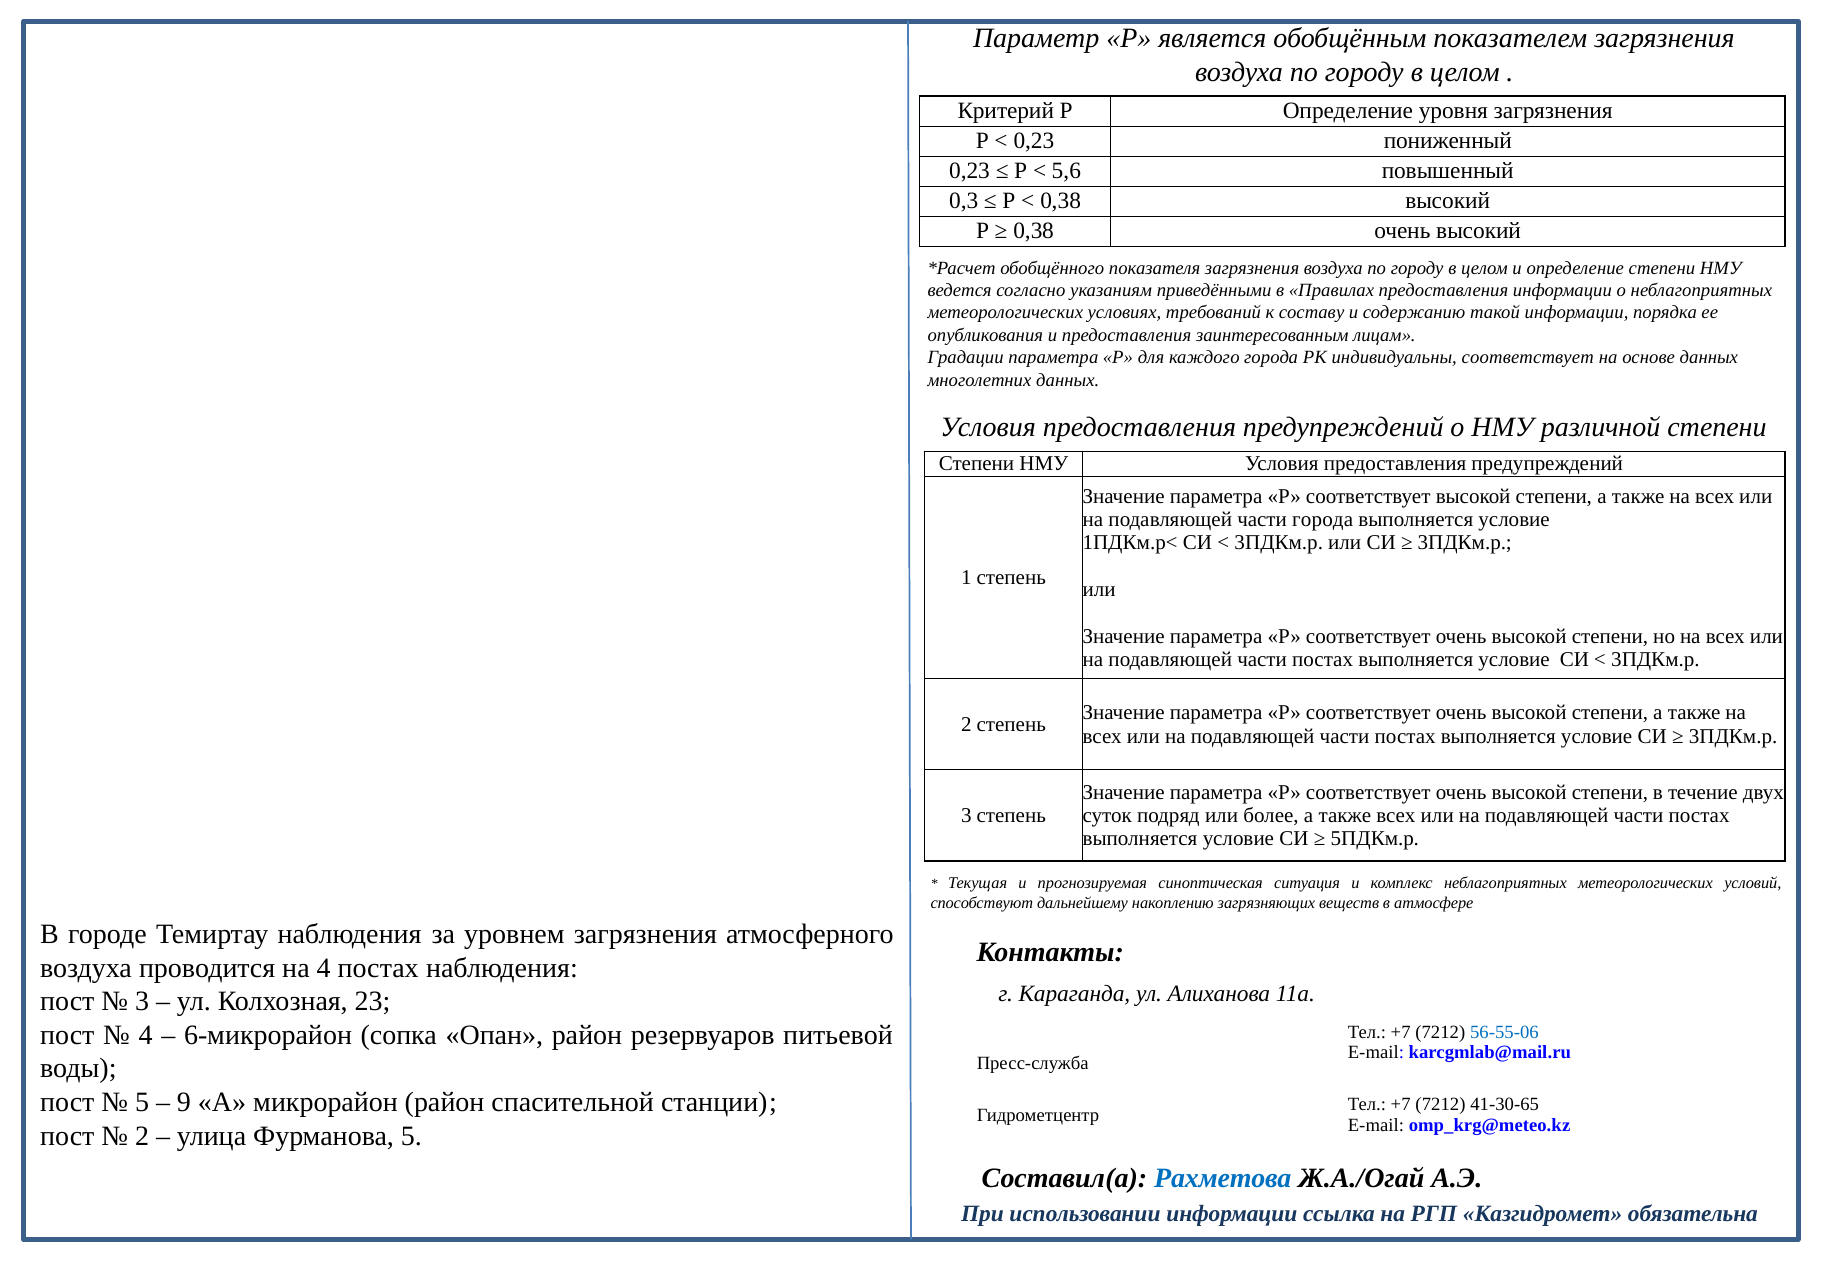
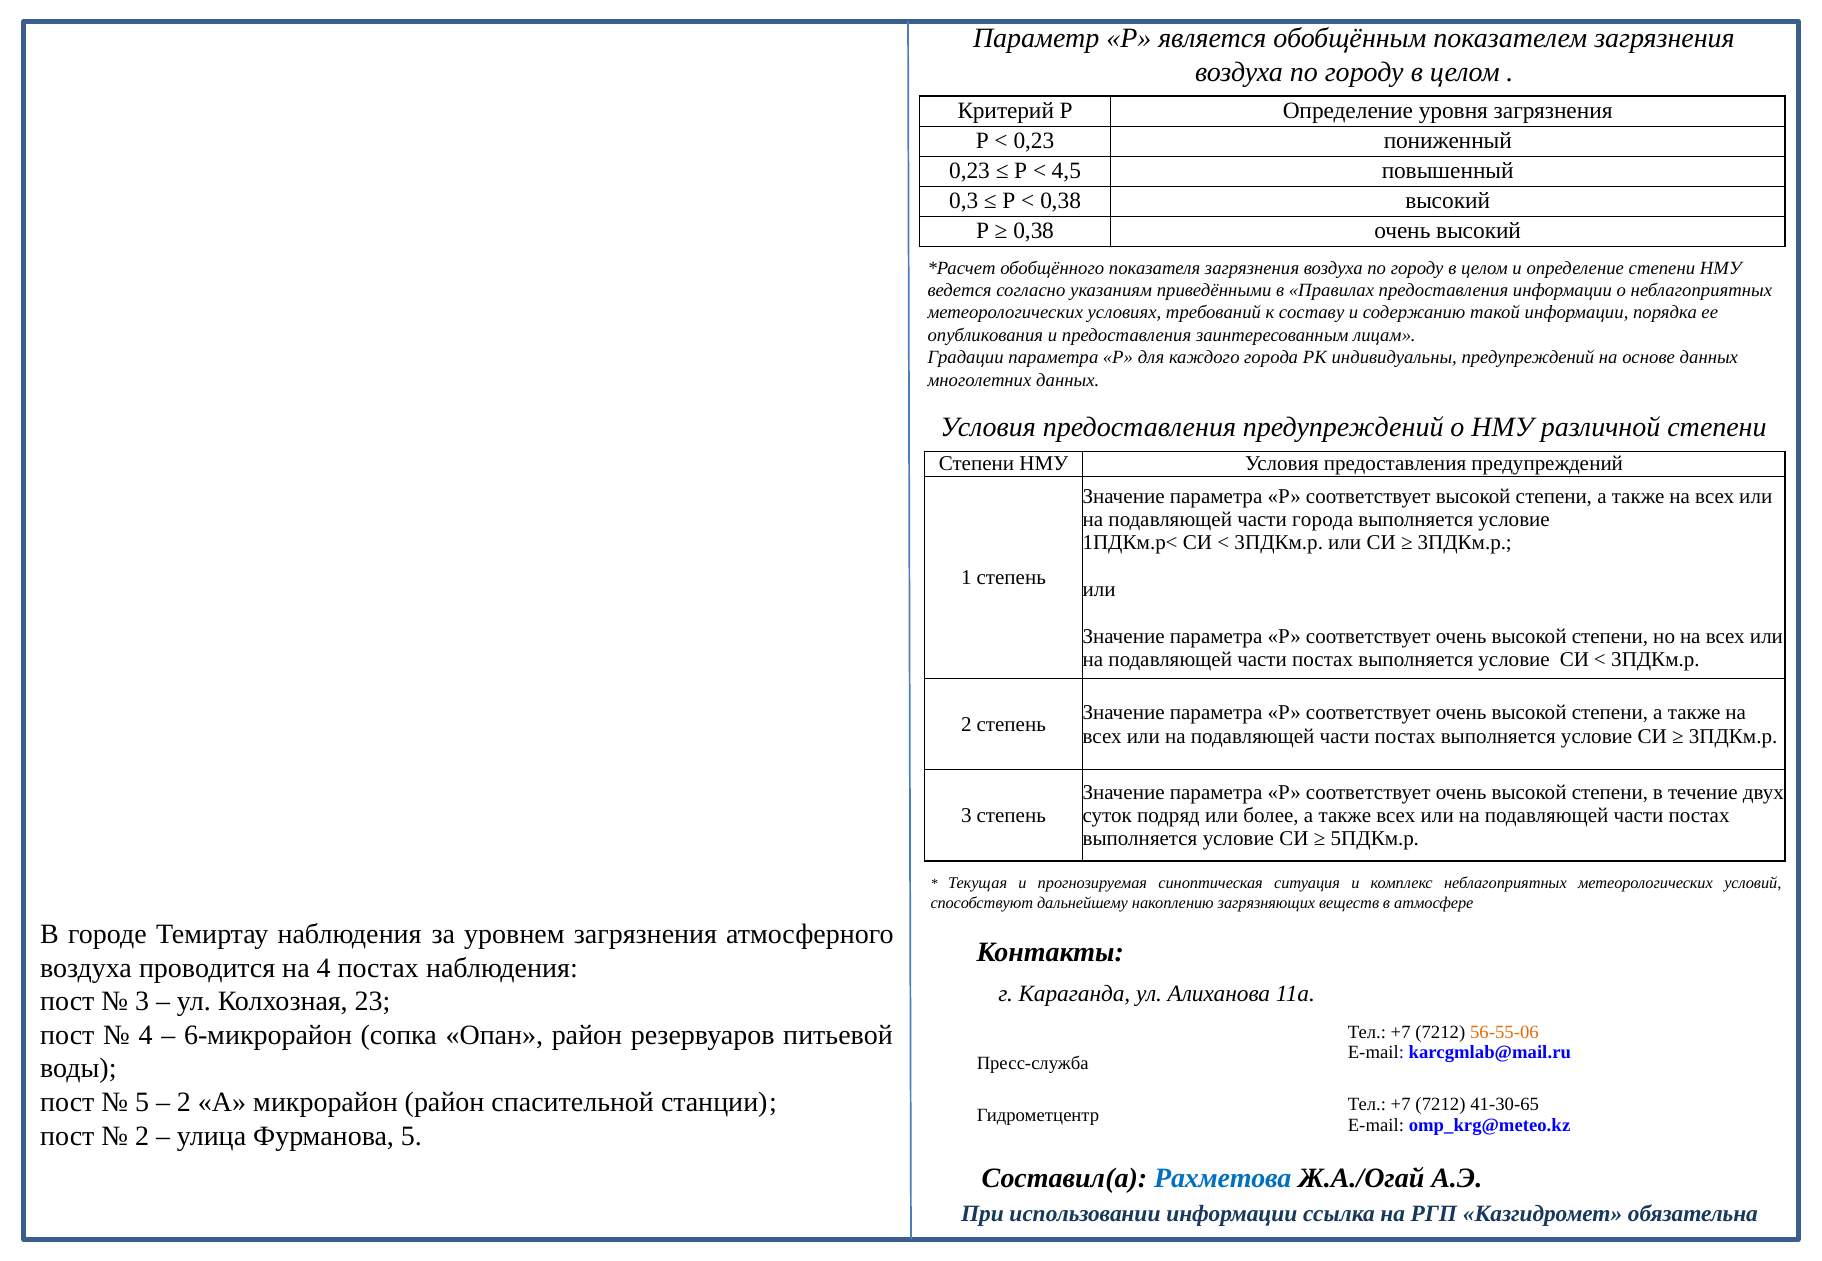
5,6: 5,6 -> 4,5 (1066, 171)
индивидуальны соответствует: соответствует -> предупреждений (1528, 358)
56-55-06 colour: blue -> orange (1504, 1032)
9: 9 -> 2 (184, 1103)
